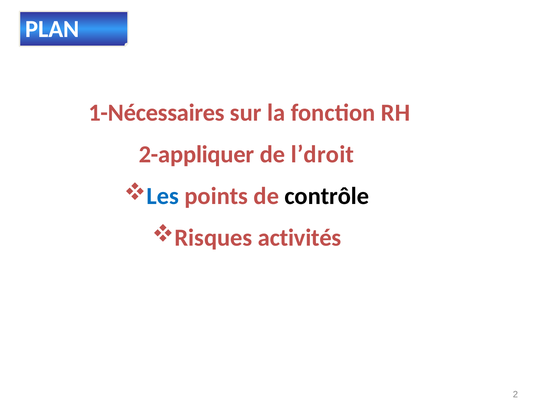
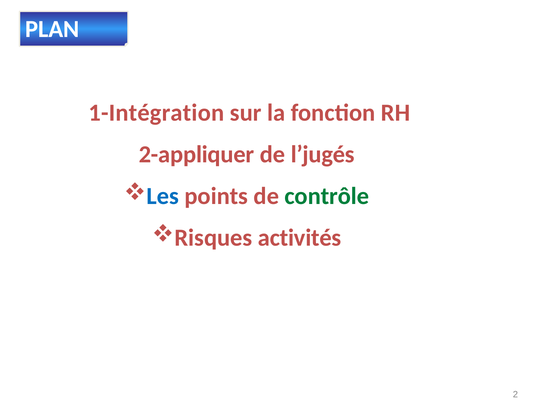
1-Nécessaires: 1-Nécessaires -> 1-Intégration (156, 113)
l’droit: l’droit -> l’jugés (323, 155)
contrôle colour: black -> green (327, 196)
